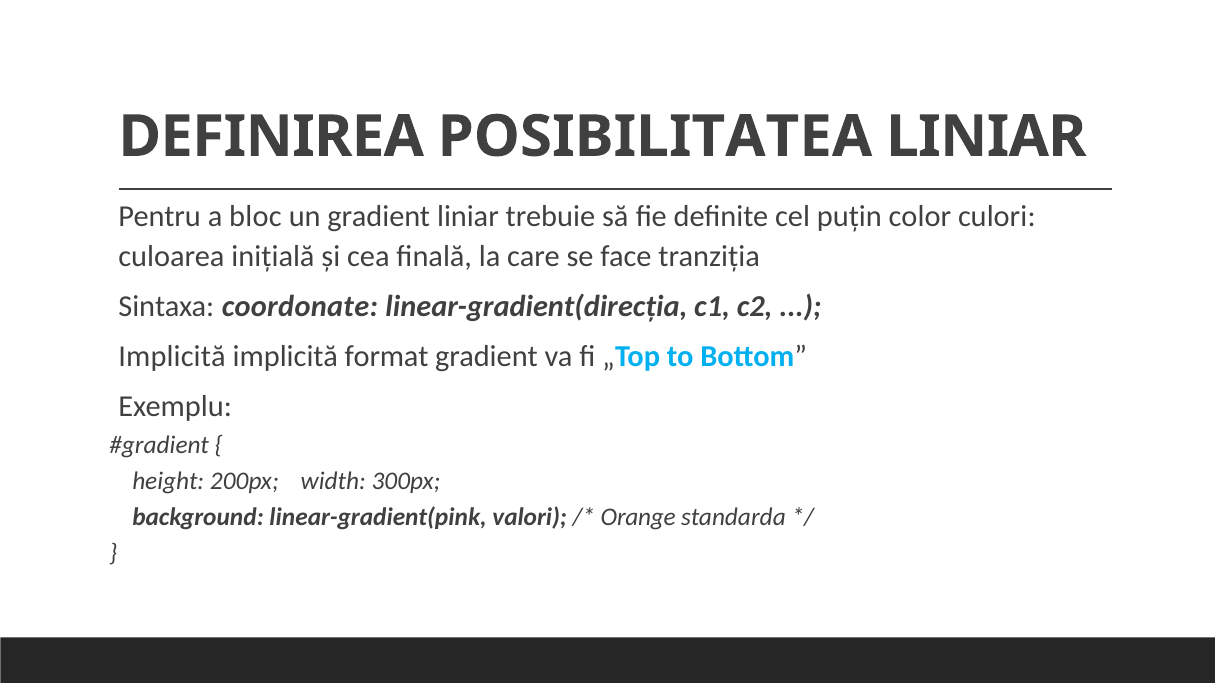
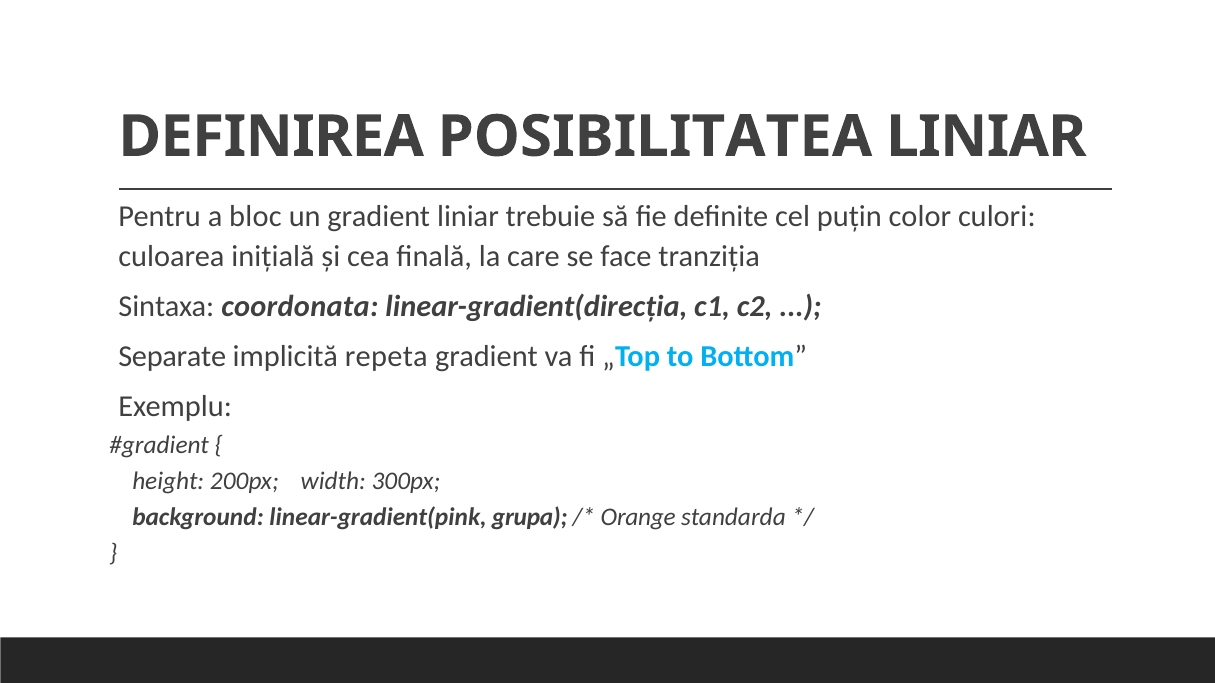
coordonate: coordonate -> coordonata (300, 306)
Implicită: Implicită -> Separate (172, 357)
format: format -> repeta (386, 357)
valori: valori -> grupa (530, 518)
